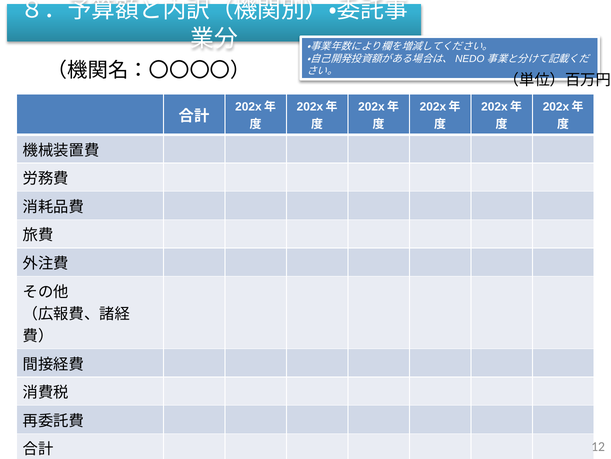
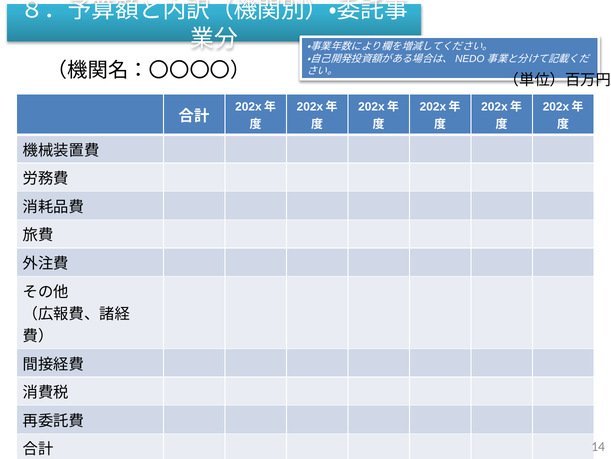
12: 12 -> 14 (598, 446)
